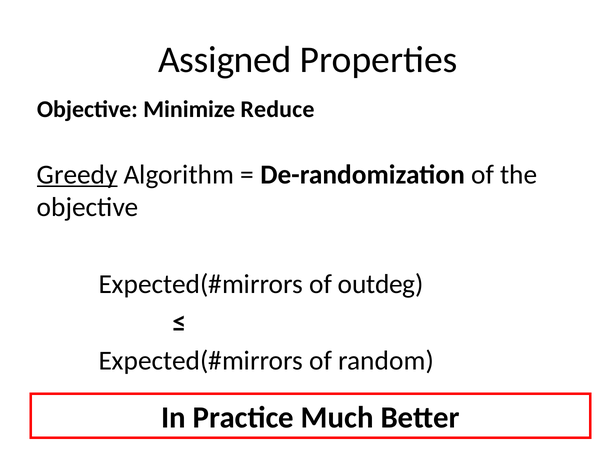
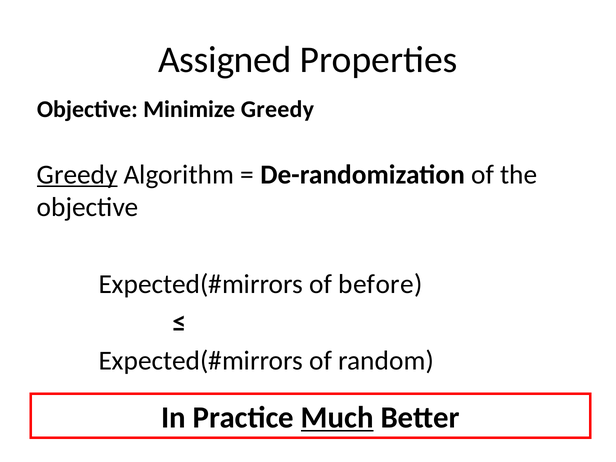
Minimize Reduce: Reduce -> Greedy (277, 109)
outdeg: outdeg -> before (380, 284)
Much underline: none -> present (337, 418)
